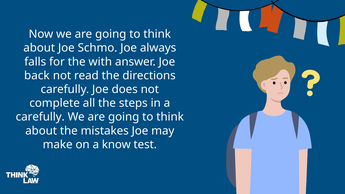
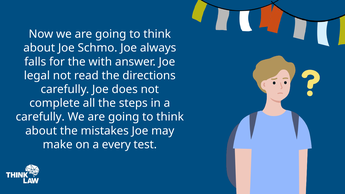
back: back -> legal (37, 76)
know: know -> every (116, 145)
